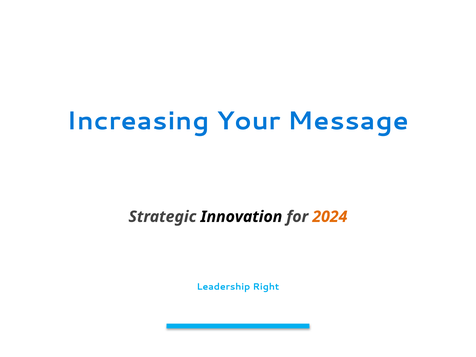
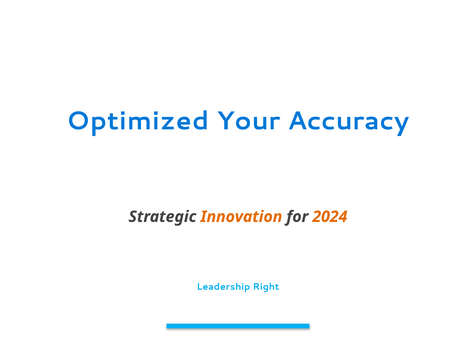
Increasing: Increasing -> Optimized (138, 121)
Message: Message -> Accuracy (348, 121)
Innovation colour: black -> orange (241, 217)
